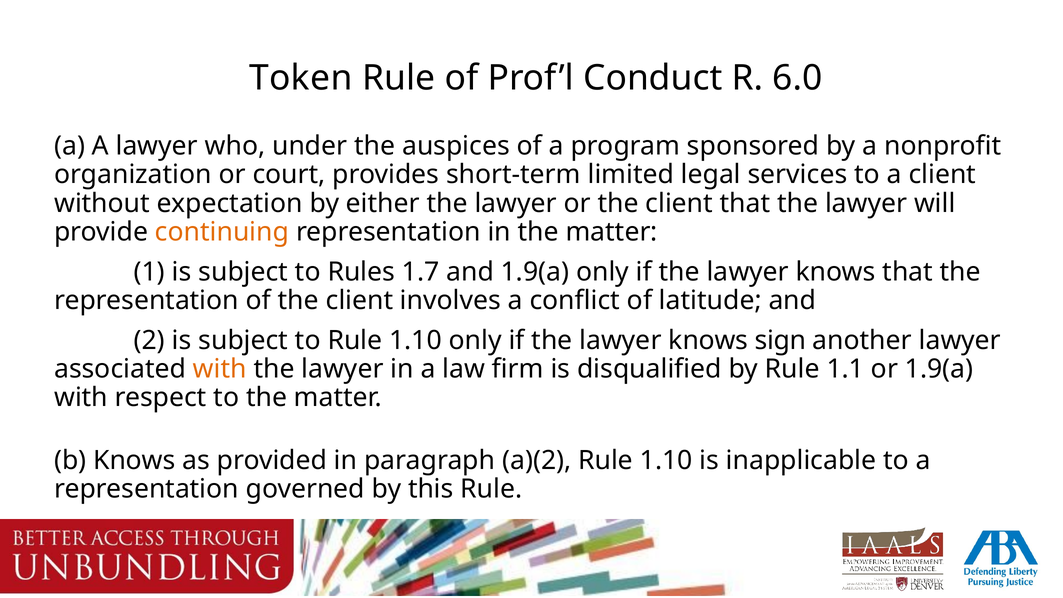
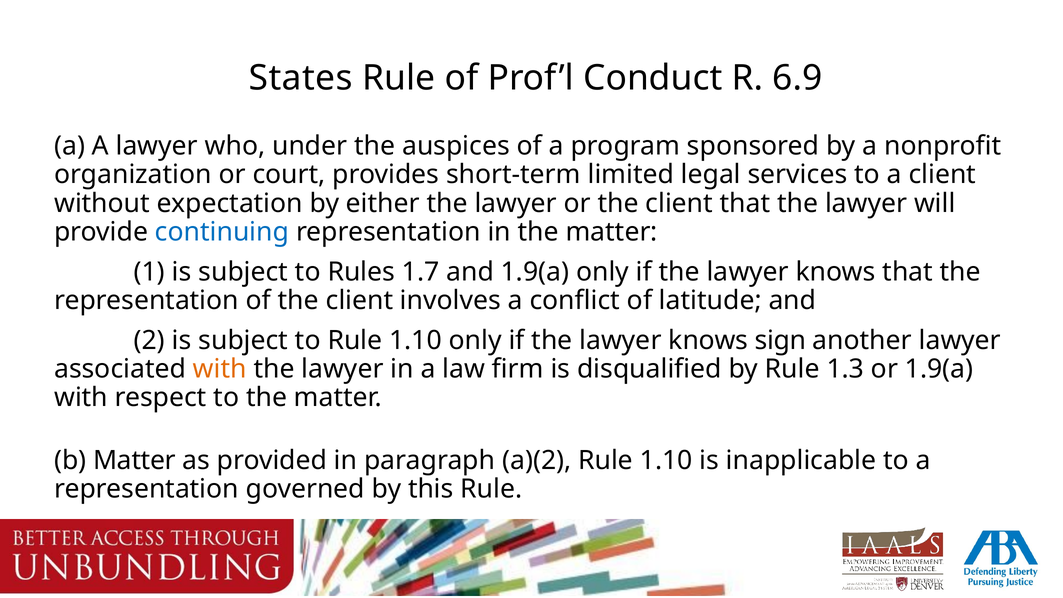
Token: Token -> States (301, 78)
6.0: 6.0 -> 6.9 (798, 78)
continuing colour: orange -> blue (222, 232)
1.1: 1.1 -> 1.3 (845, 369)
b Knows: Knows -> Matter (134, 460)
